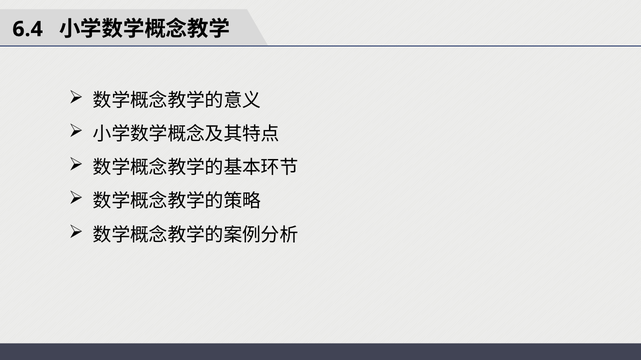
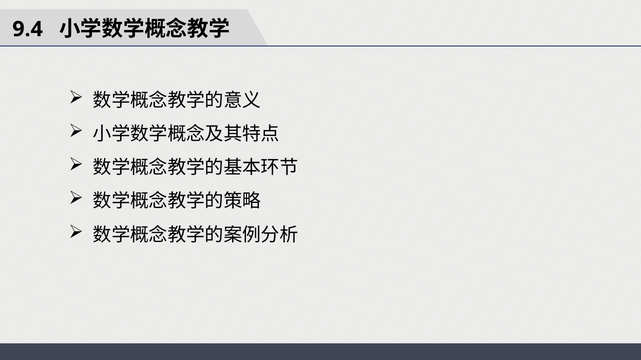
6.4: 6.4 -> 9.4 (28, 29)
